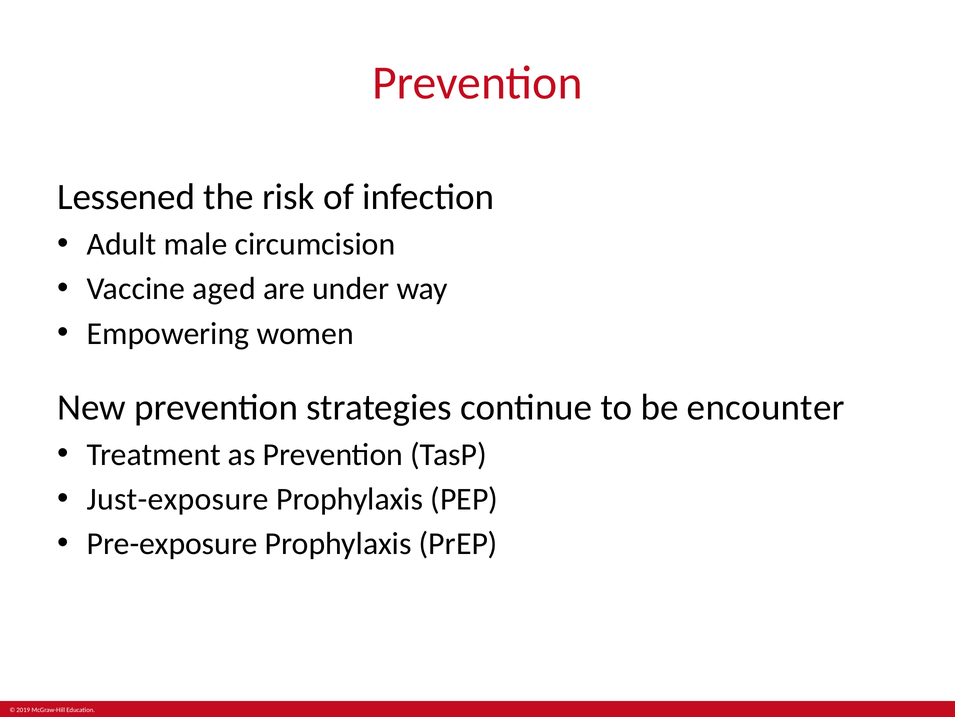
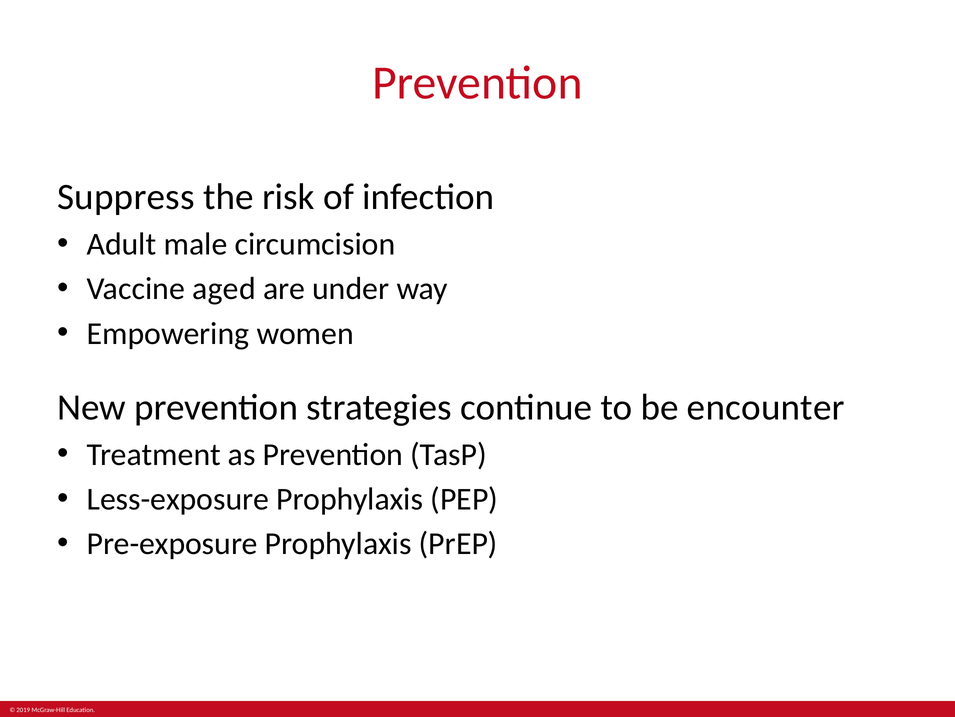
Lessened: Lessened -> Suppress (126, 197)
Just-exposure: Just-exposure -> Less-exposure (178, 499)
